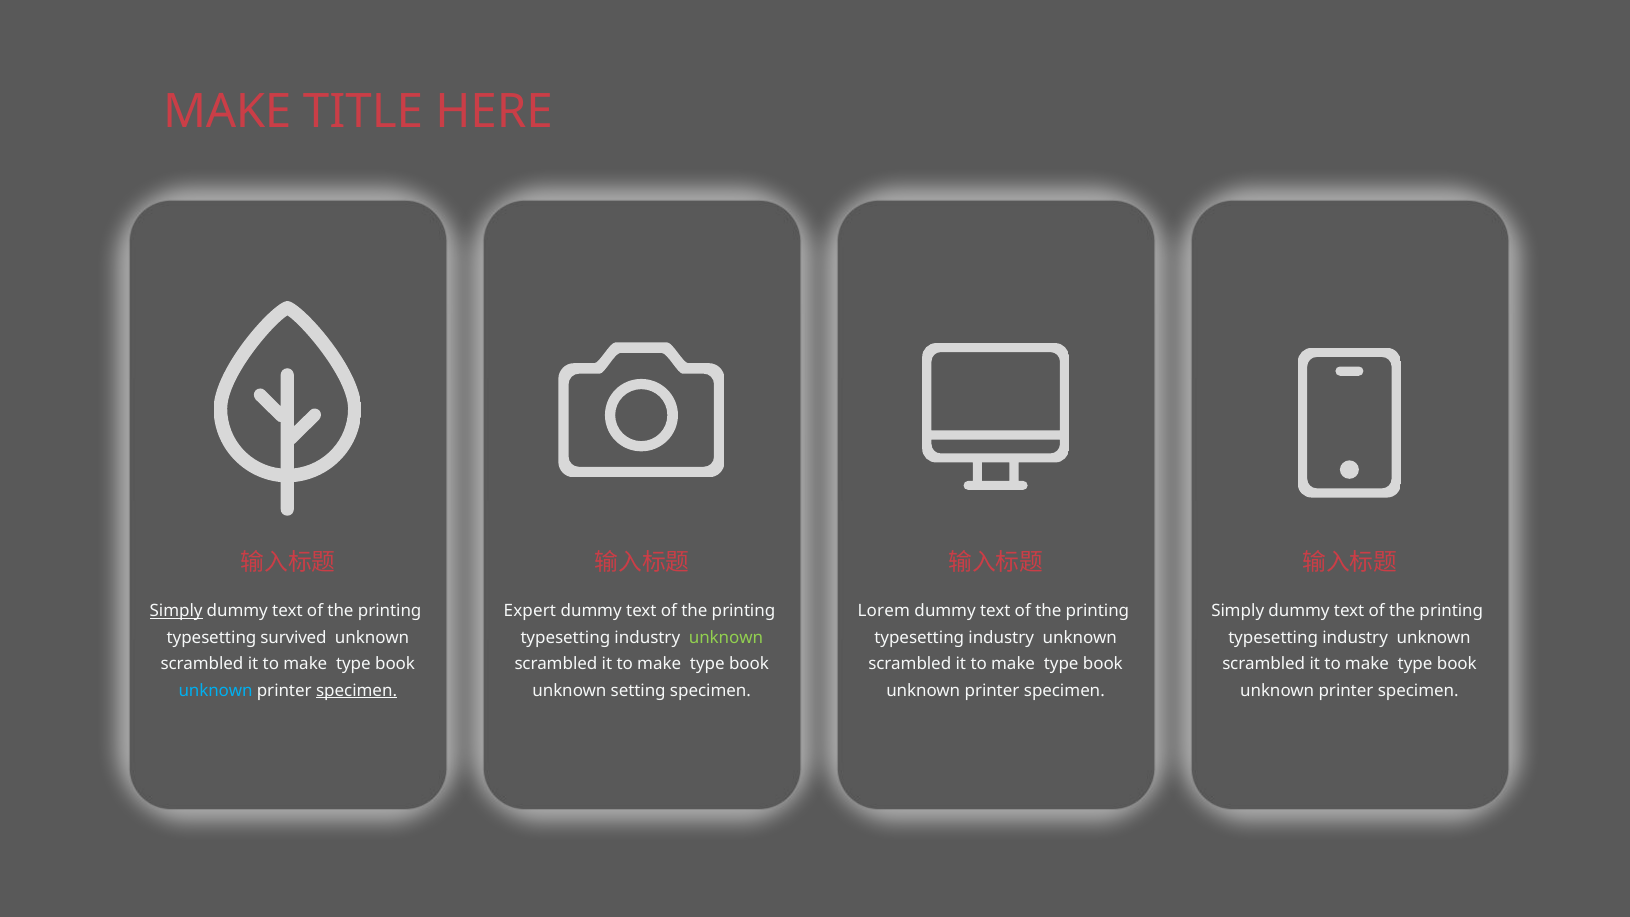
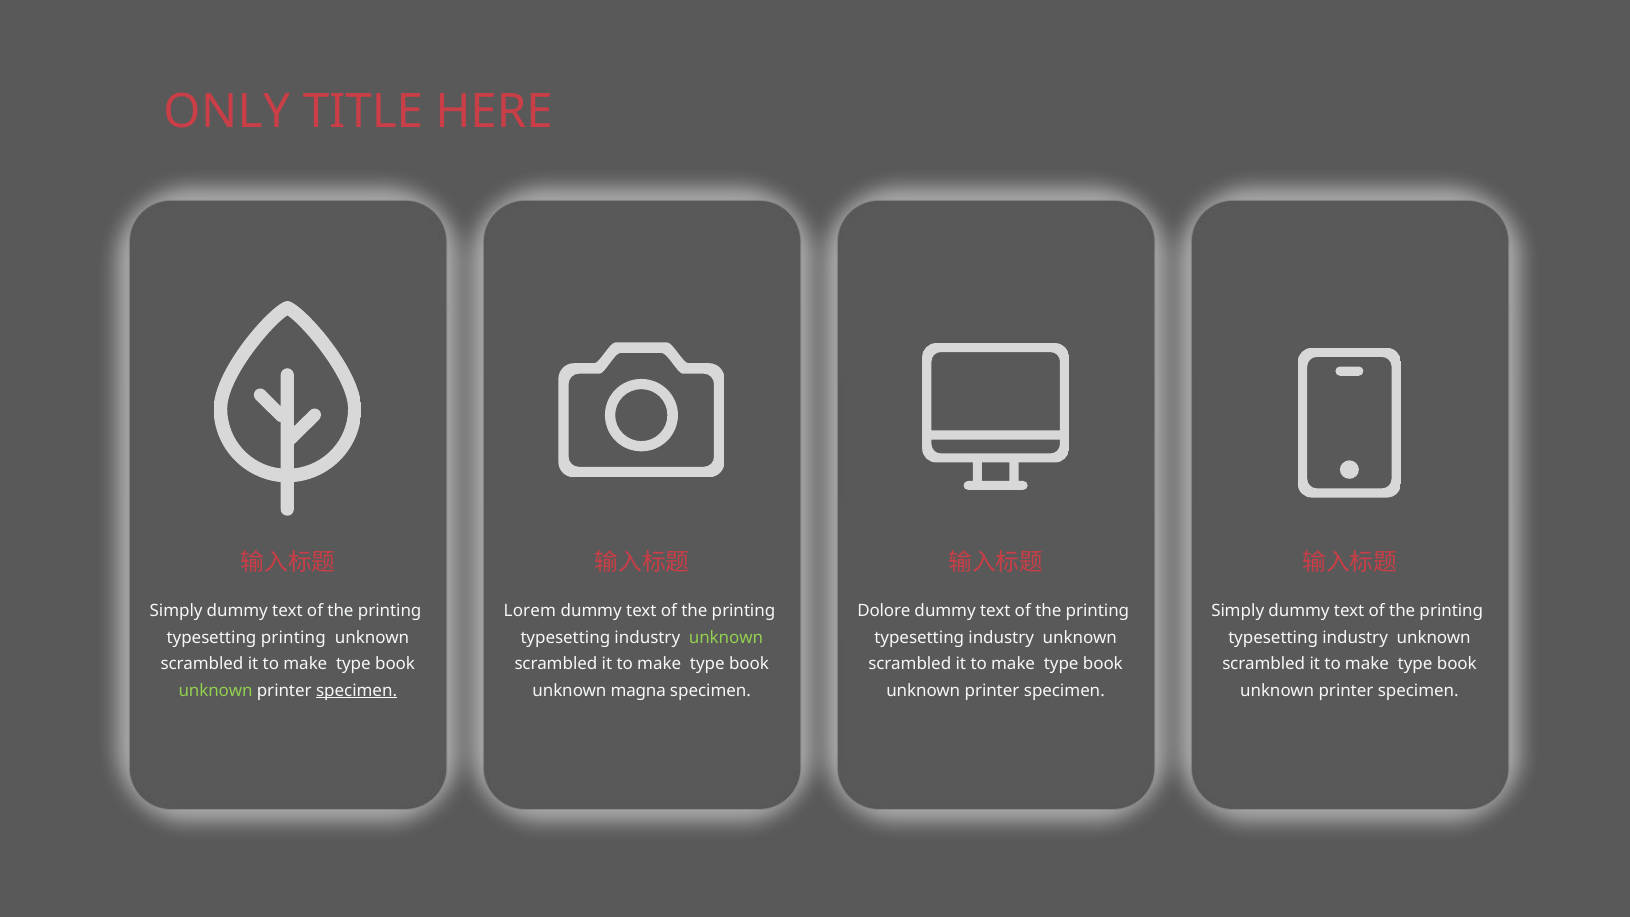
MAKE: MAKE -> ONLY (227, 112)
Simply underline: present -> none (176, 611)
Expert: Expert -> Lorem (530, 611)
Lorem: Lorem -> Dolore (884, 611)
typesetting survived: survived -> printing (293, 637)
unknown colour: light blue -> light green (216, 690)
setting: setting -> magna (638, 690)
